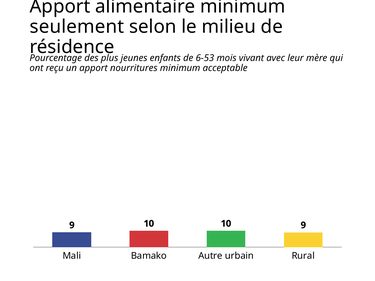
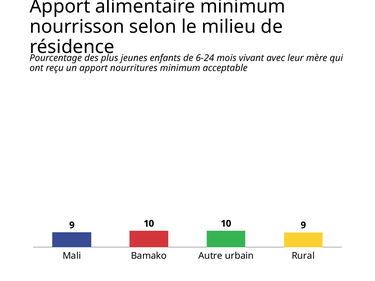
seulement: seulement -> nourrisson (77, 27)
6-53: 6-53 -> 6-24 (205, 58)
